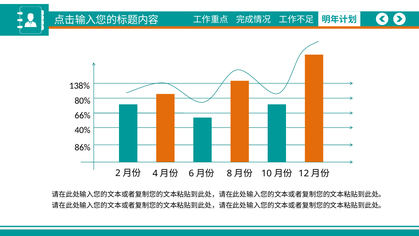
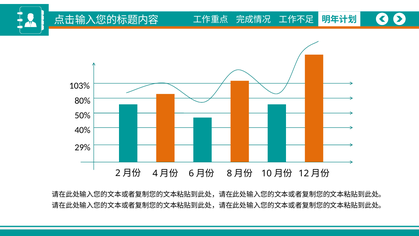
138%: 138% -> 103% (80, 86)
66%: 66% -> 50% (83, 115)
86%: 86% -> 29% (83, 147)
